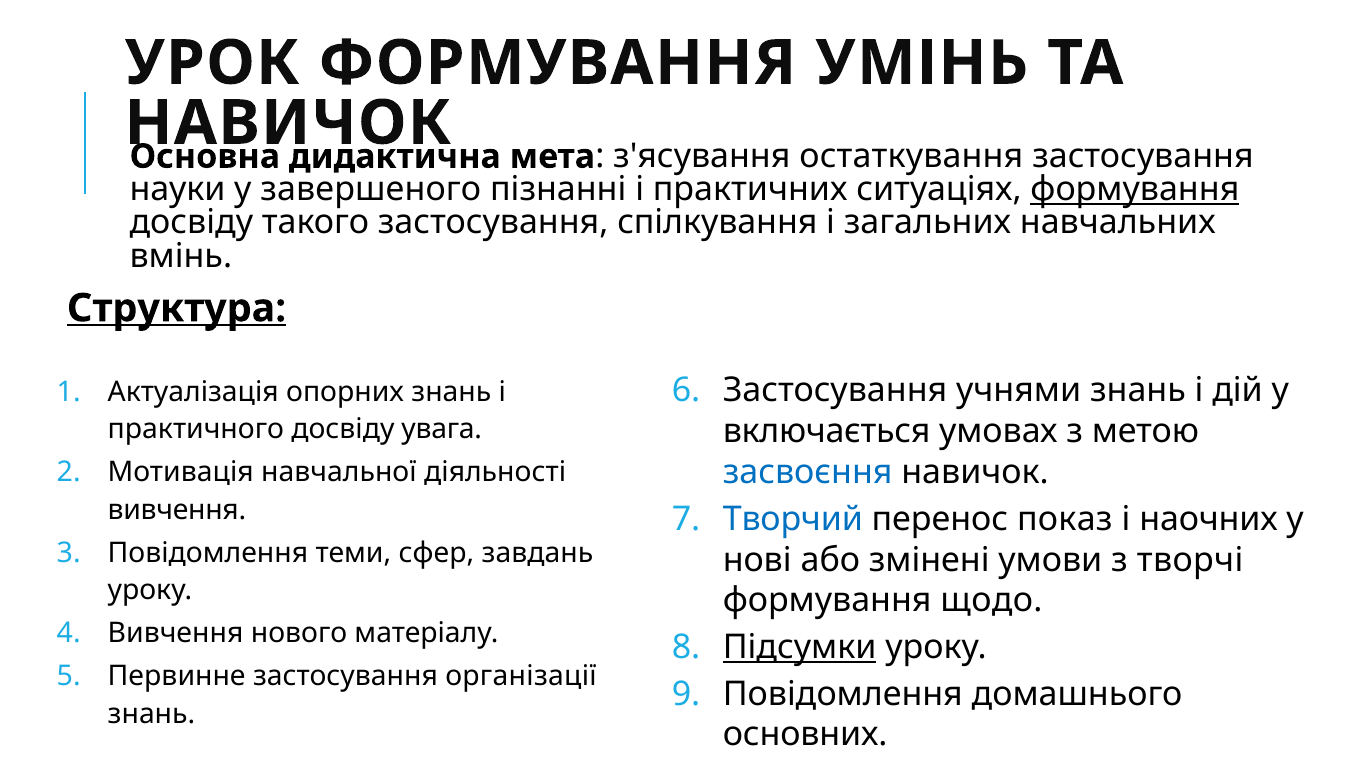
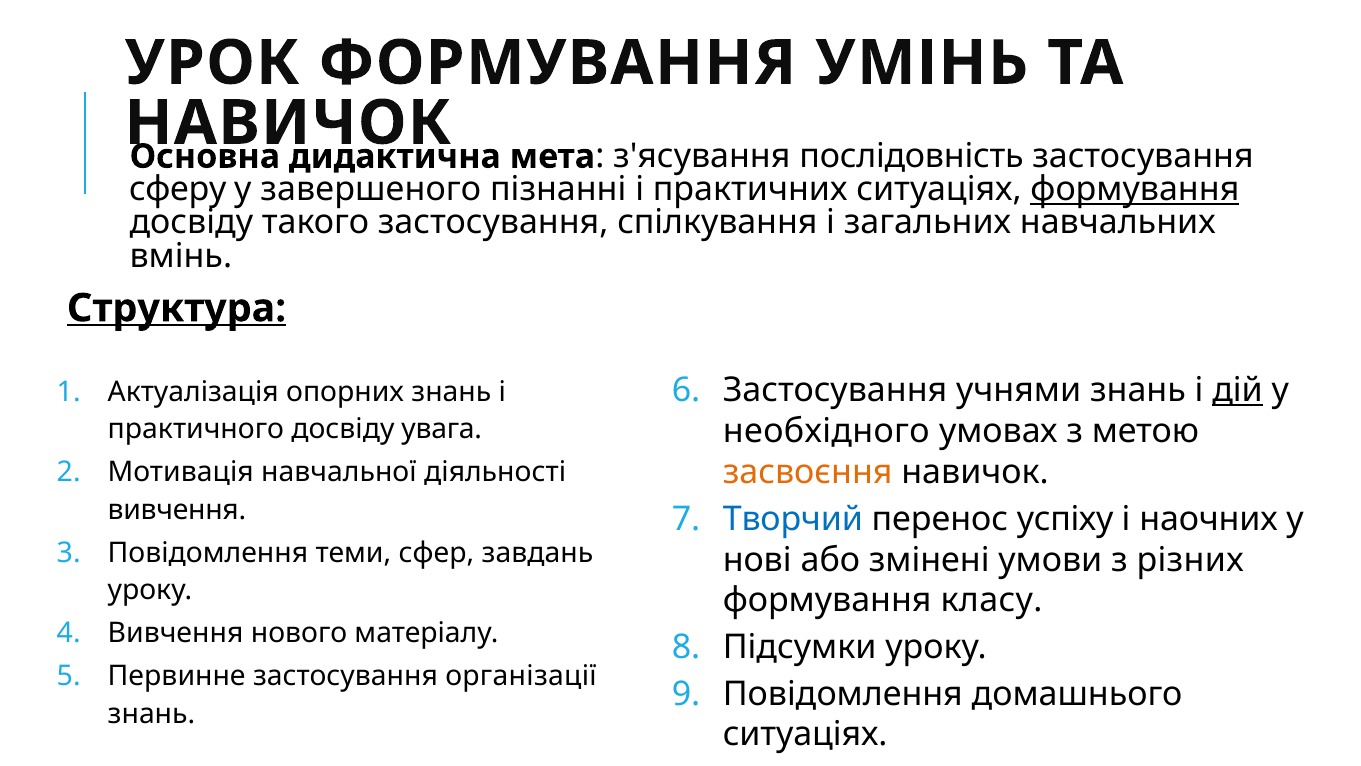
остаткування: остаткування -> послідовність (912, 156)
науки: науки -> сферу (178, 190)
дій underline: none -> present (1238, 390)
включається: включається -> необхідного (826, 431)
засвоєння colour: blue -> orange (808, 472)
показ: показ -> успіху (1065, 519)
творчі: творчі -> різних (1190, 559)
щодо: щодо -> класу (991, 600)
Підсумки underline: present -> none (800, 647)
основних: основних -> ситуаціях (805, 734)
